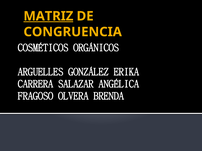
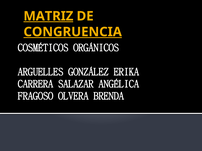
CONGRUENCIA underline: none -> present (73, 32)
